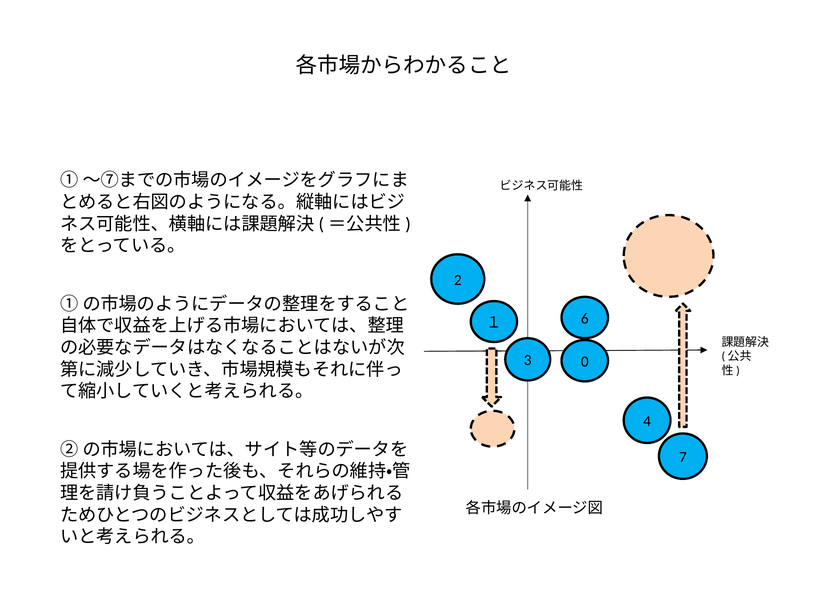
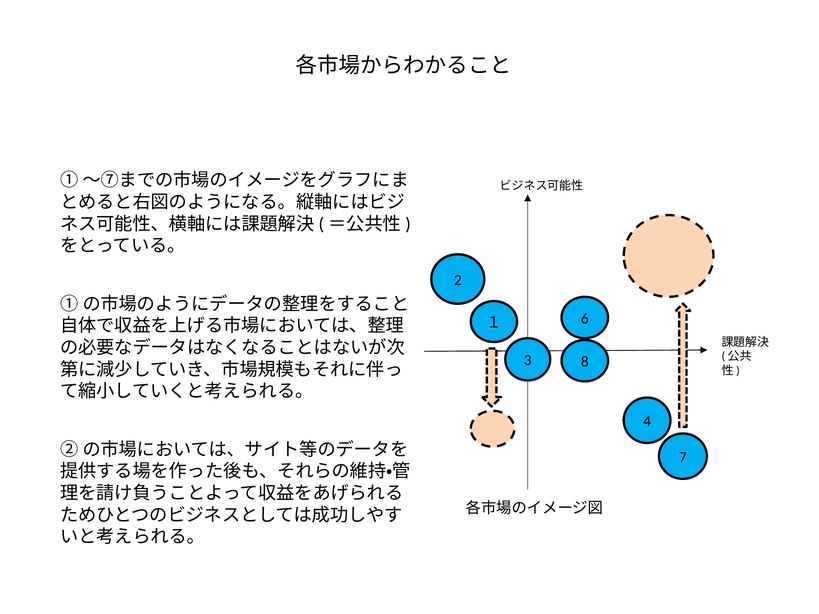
0: 0 -> 8 (585, 362)
